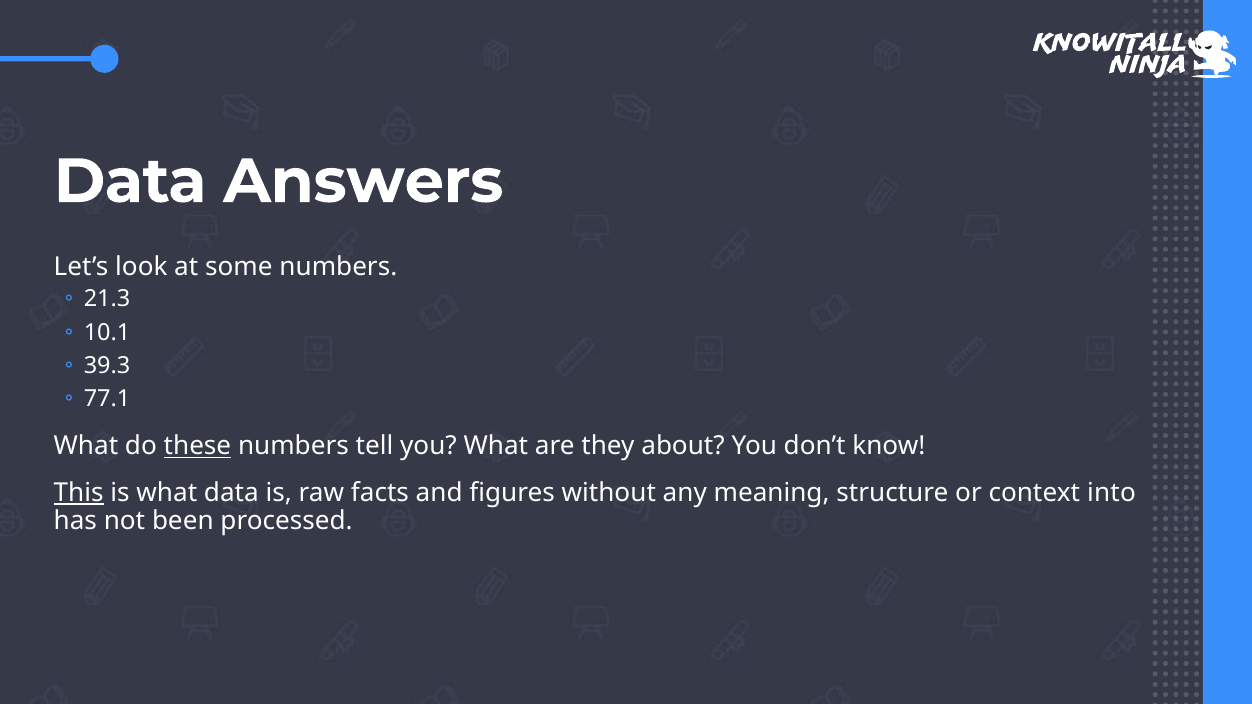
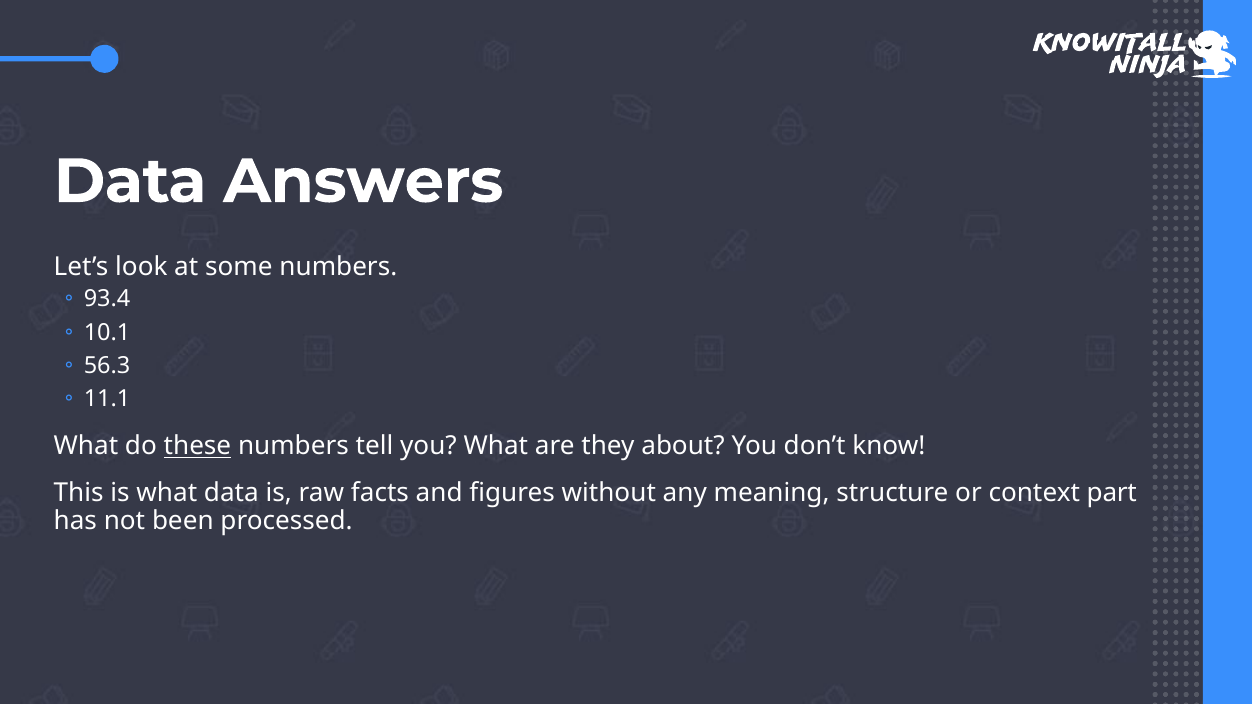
21.3: 21.3 -> 93.4 (107, 299)
39.3: 39.3 -> 56.3 (107, 366)
77.1: 77.1 -> 11.1 (107, 399)
This underline: present -> none (79, 493)
into: into -> part (1112, 493)
